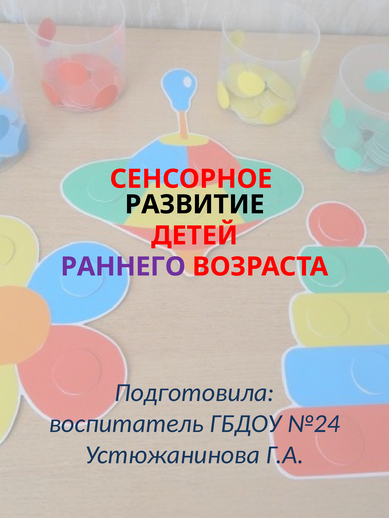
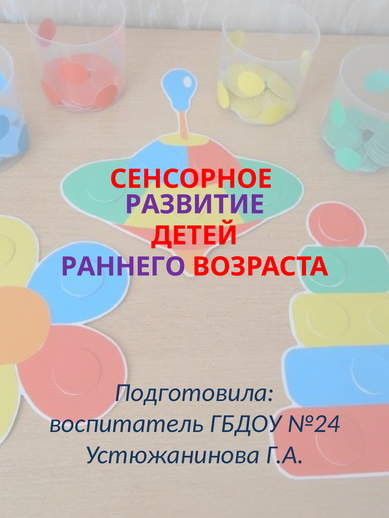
РАЗВИТИЕ colour: black -> purple (195, 205)
